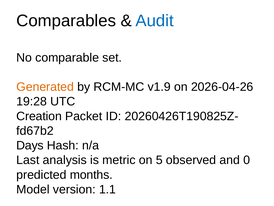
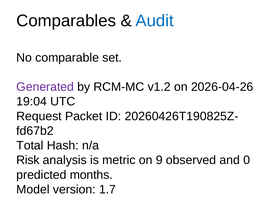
Generated colour: orange -> purple (45, 87)
v1.9: v1.9 -> v1.2 (159, 87)
19:28: 19:28 -> 19:04 (32, 101)
Creation: Creation -> Request (39, 116)
Days: Days -> Total (30, 145)
Last: Last -> Risk (28, 160)
5: 5 -> 9 (159, 160)
1.1: 1.1 -> 1.7 (107, 189)
